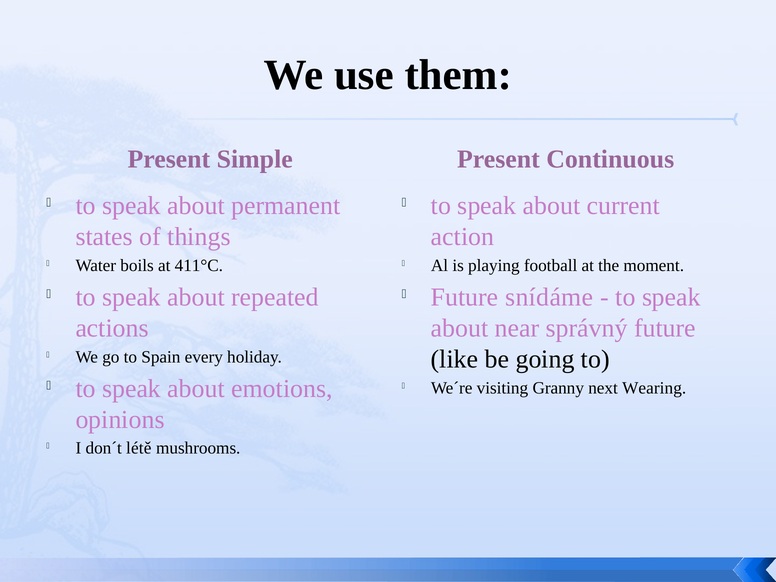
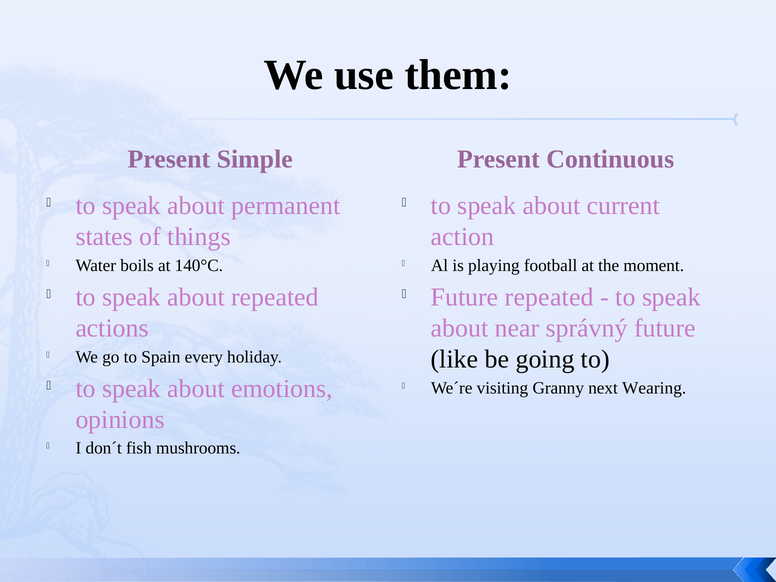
411°C: 411°C -> 140°C (199, 265)
Future snídáme: snídáme -> repeated (549, 297)
létě: létě -> fish (139, 448)
